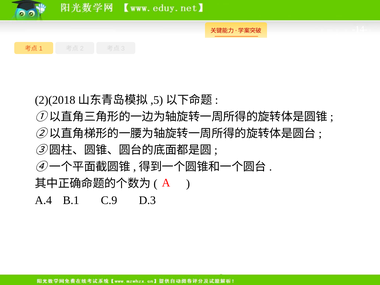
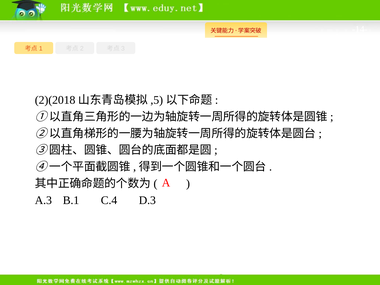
A.4: A.4 -> A.3 (43, 200)
C.9: C.9 -> C.4 (109, 200)
